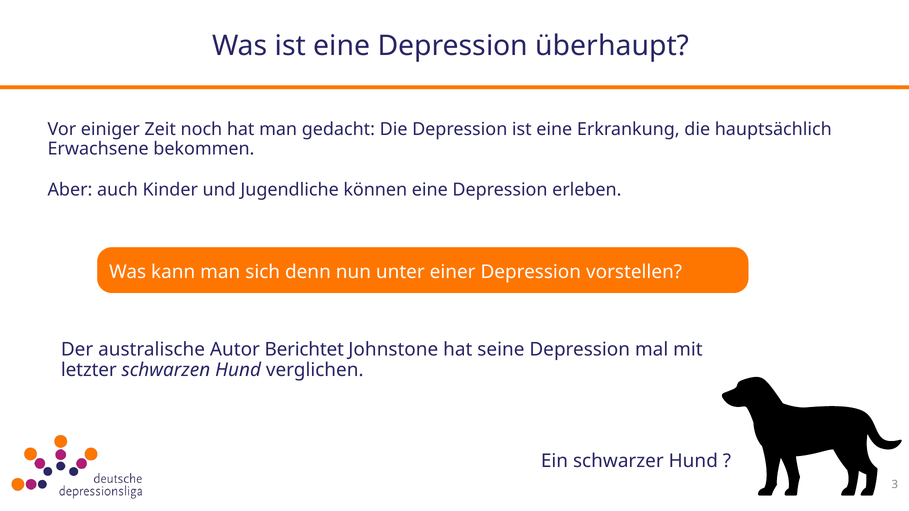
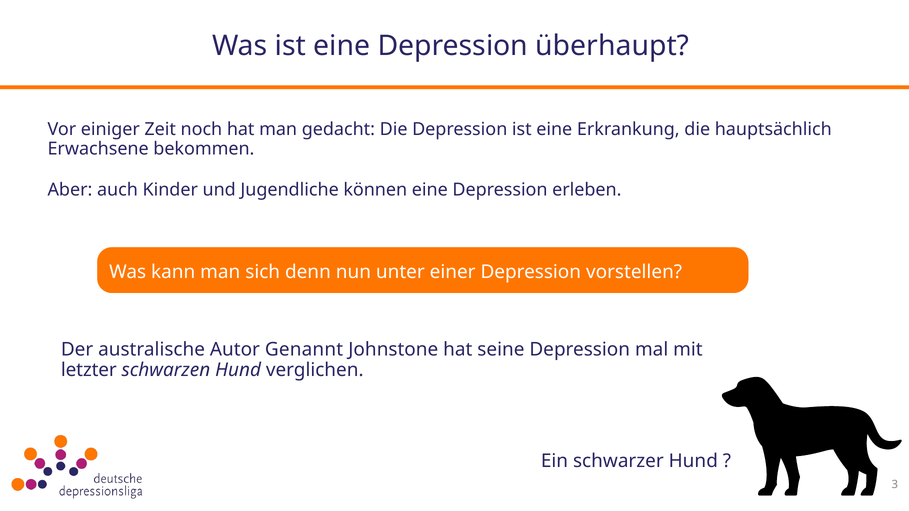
Berichtet: Berichtet -> Genannt (304, 350)
